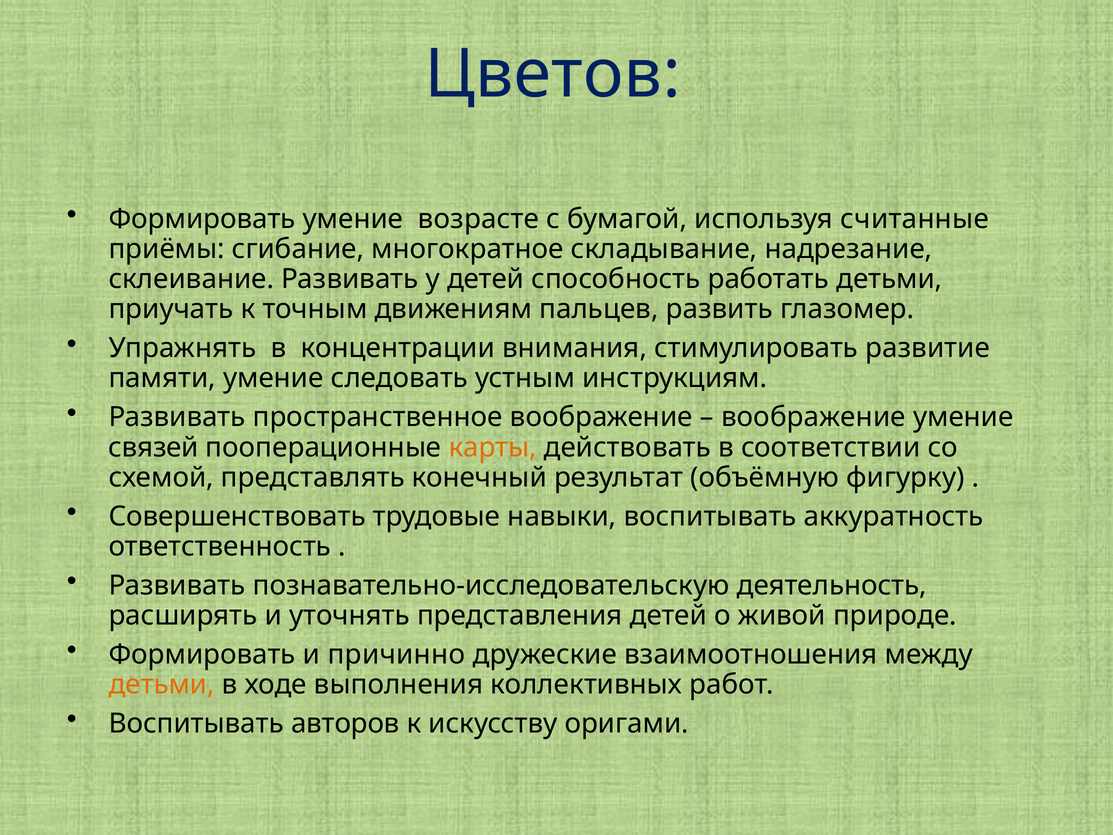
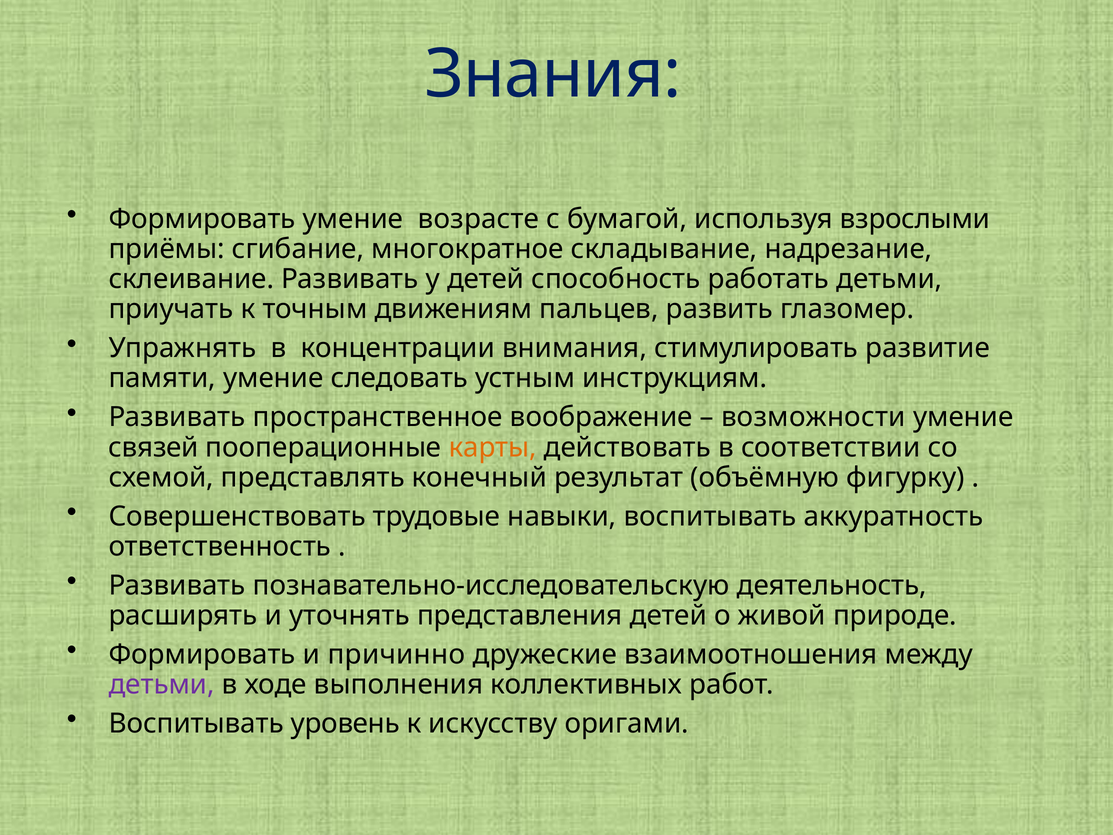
Цветов: Цветов -> Знания (553, 74)
считанные: считанные -> взрослыми (915, 219)
воображение: воображение -> возможности (813, 417)
детьми colour: orange -> purple (162, 684)
авторов: авторов -> уровень (345, 723)
